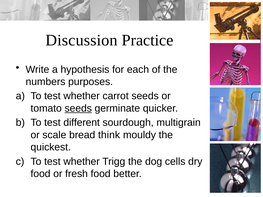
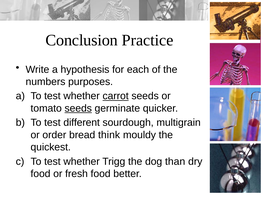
Discussion: Discussion -> Conclusion (82, 40)
carrot underline: none -> present (116, 96)
scale: scale -> order (54, 135)
cells: cells -> than (175, 162)
